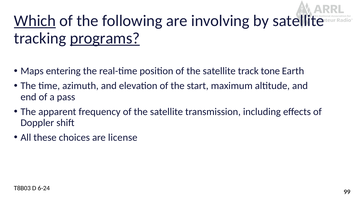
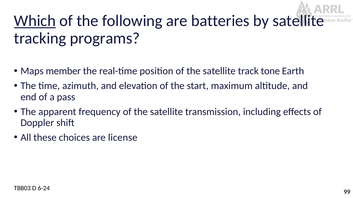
involving: involving -> batteries (220, 21)
programs underline: present -> none (105, 38)
entering: entering -> member (63, 71)
